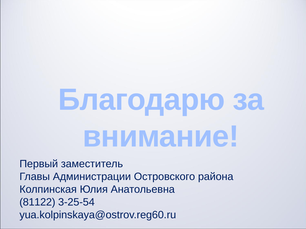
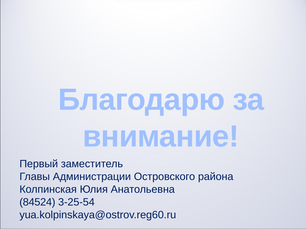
81122: 81122 -> 84524 (37, 203)
